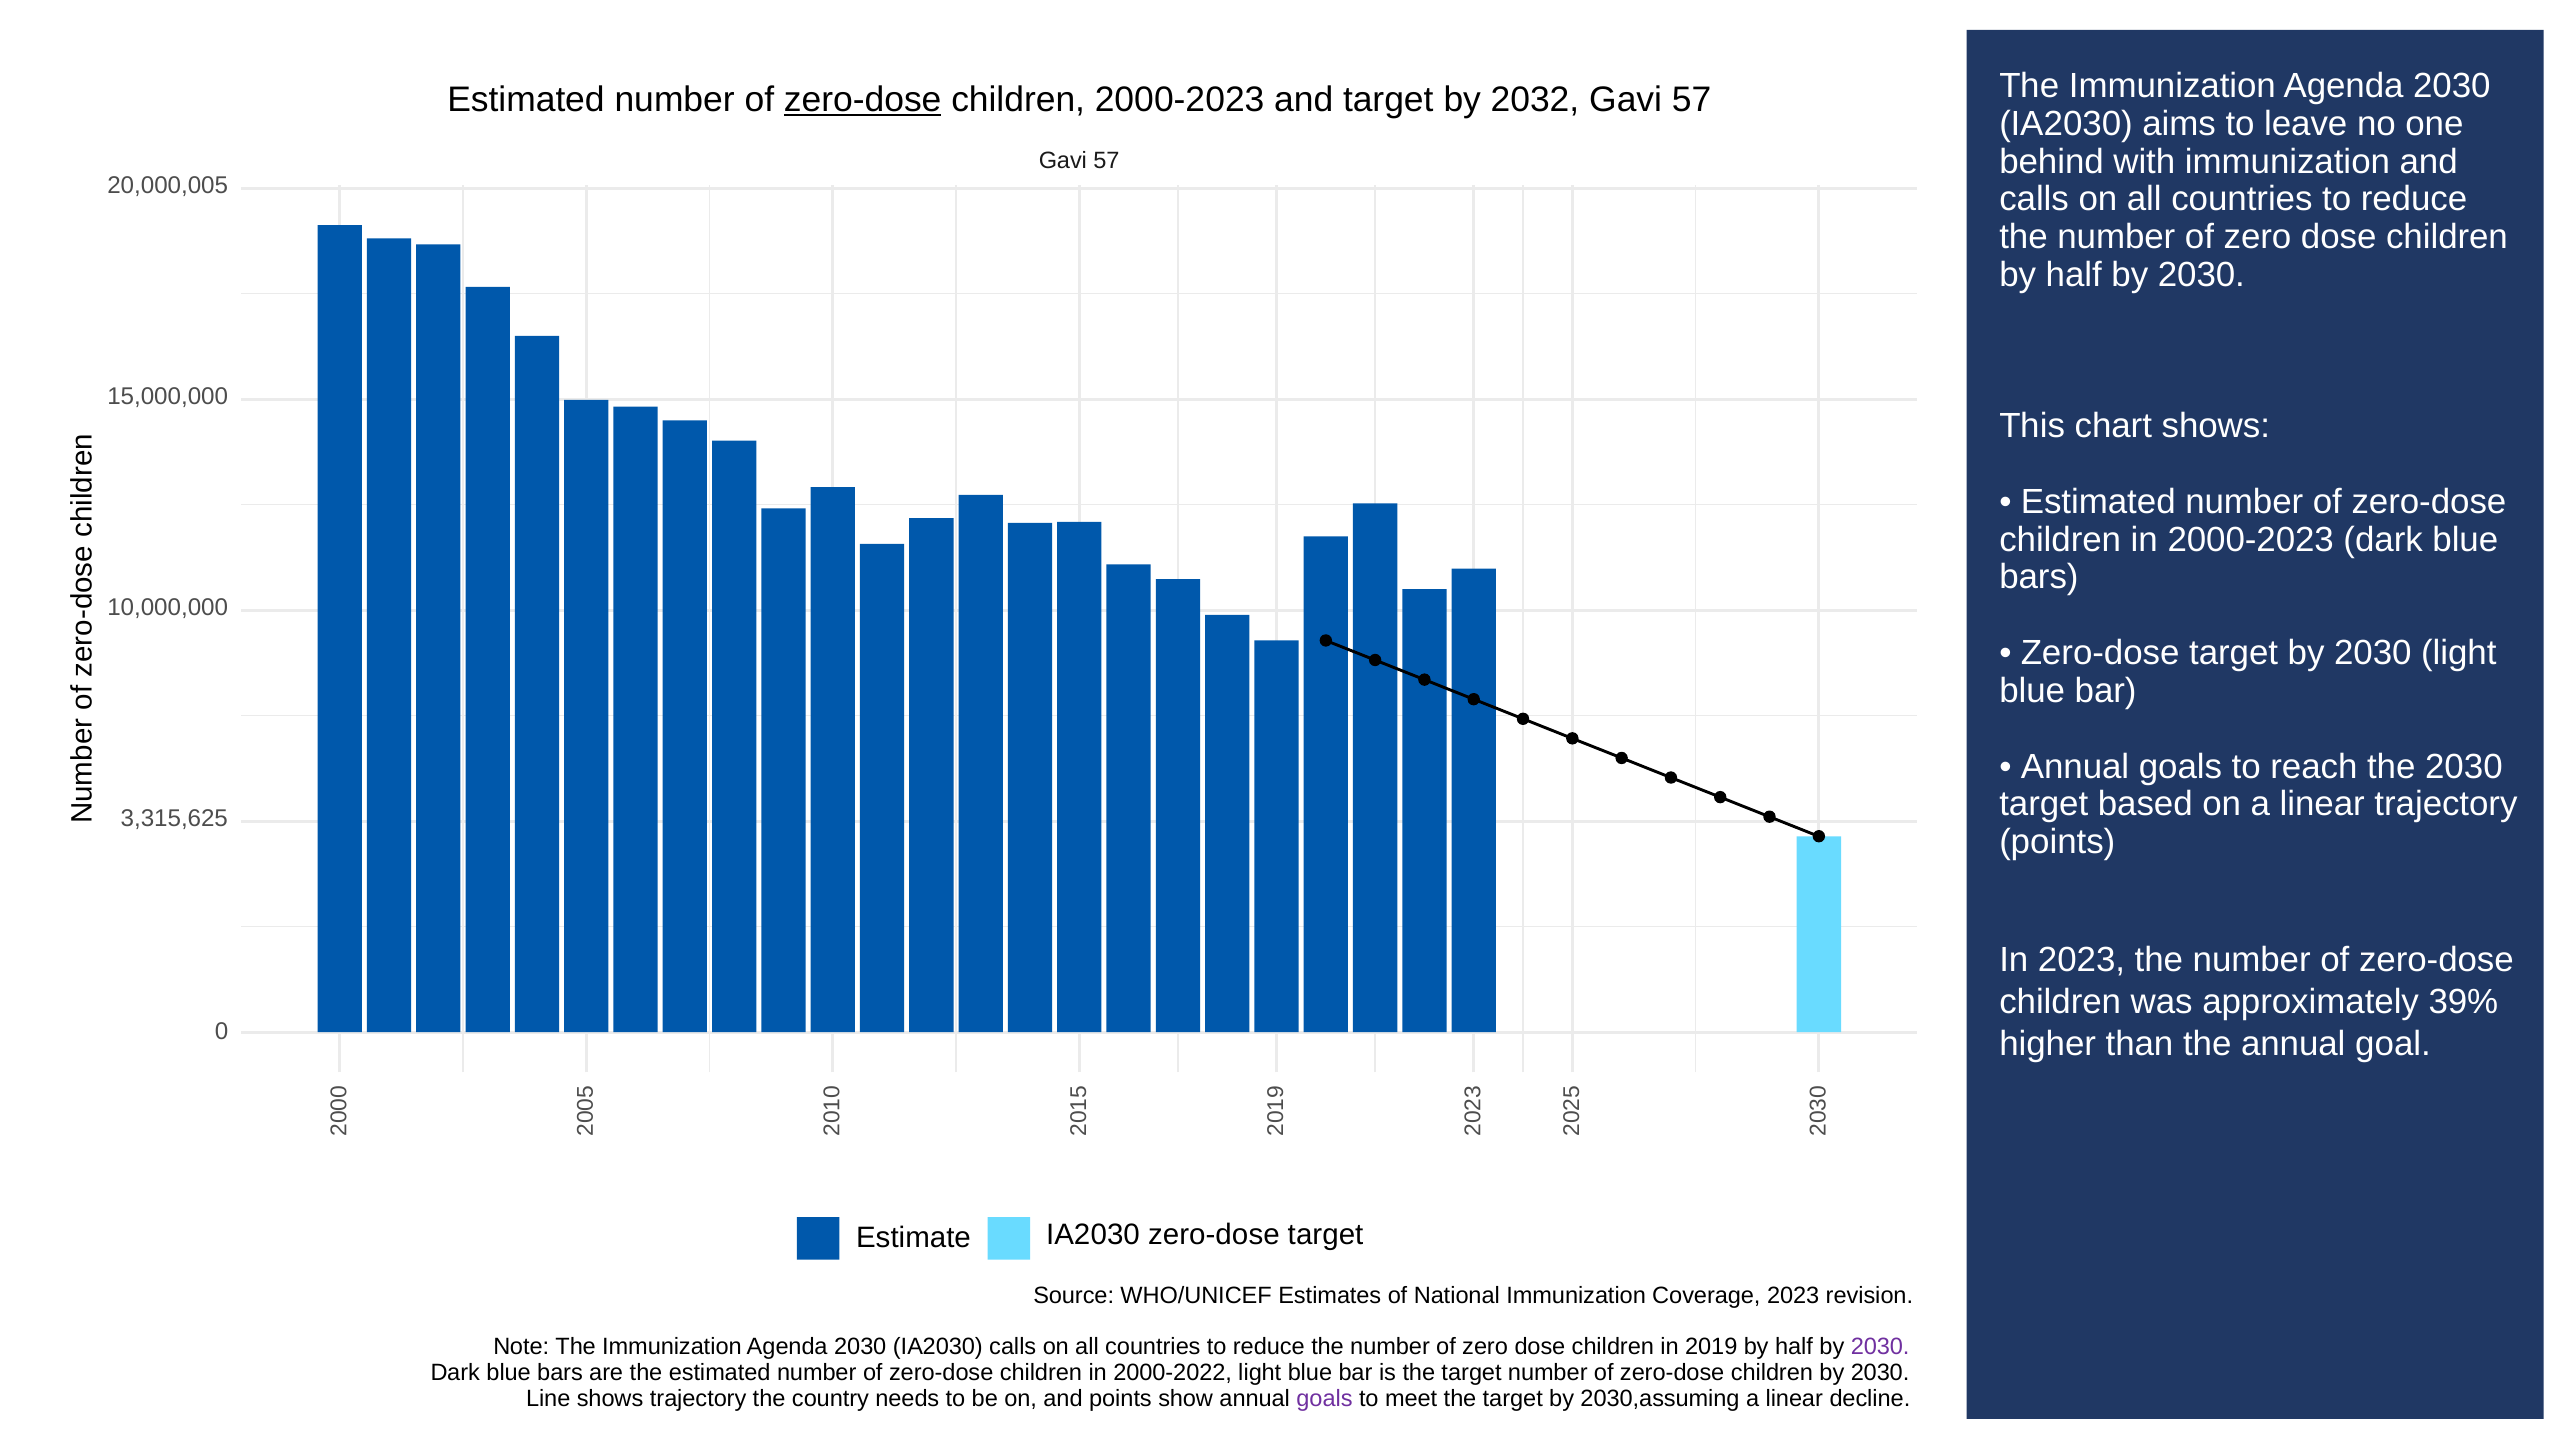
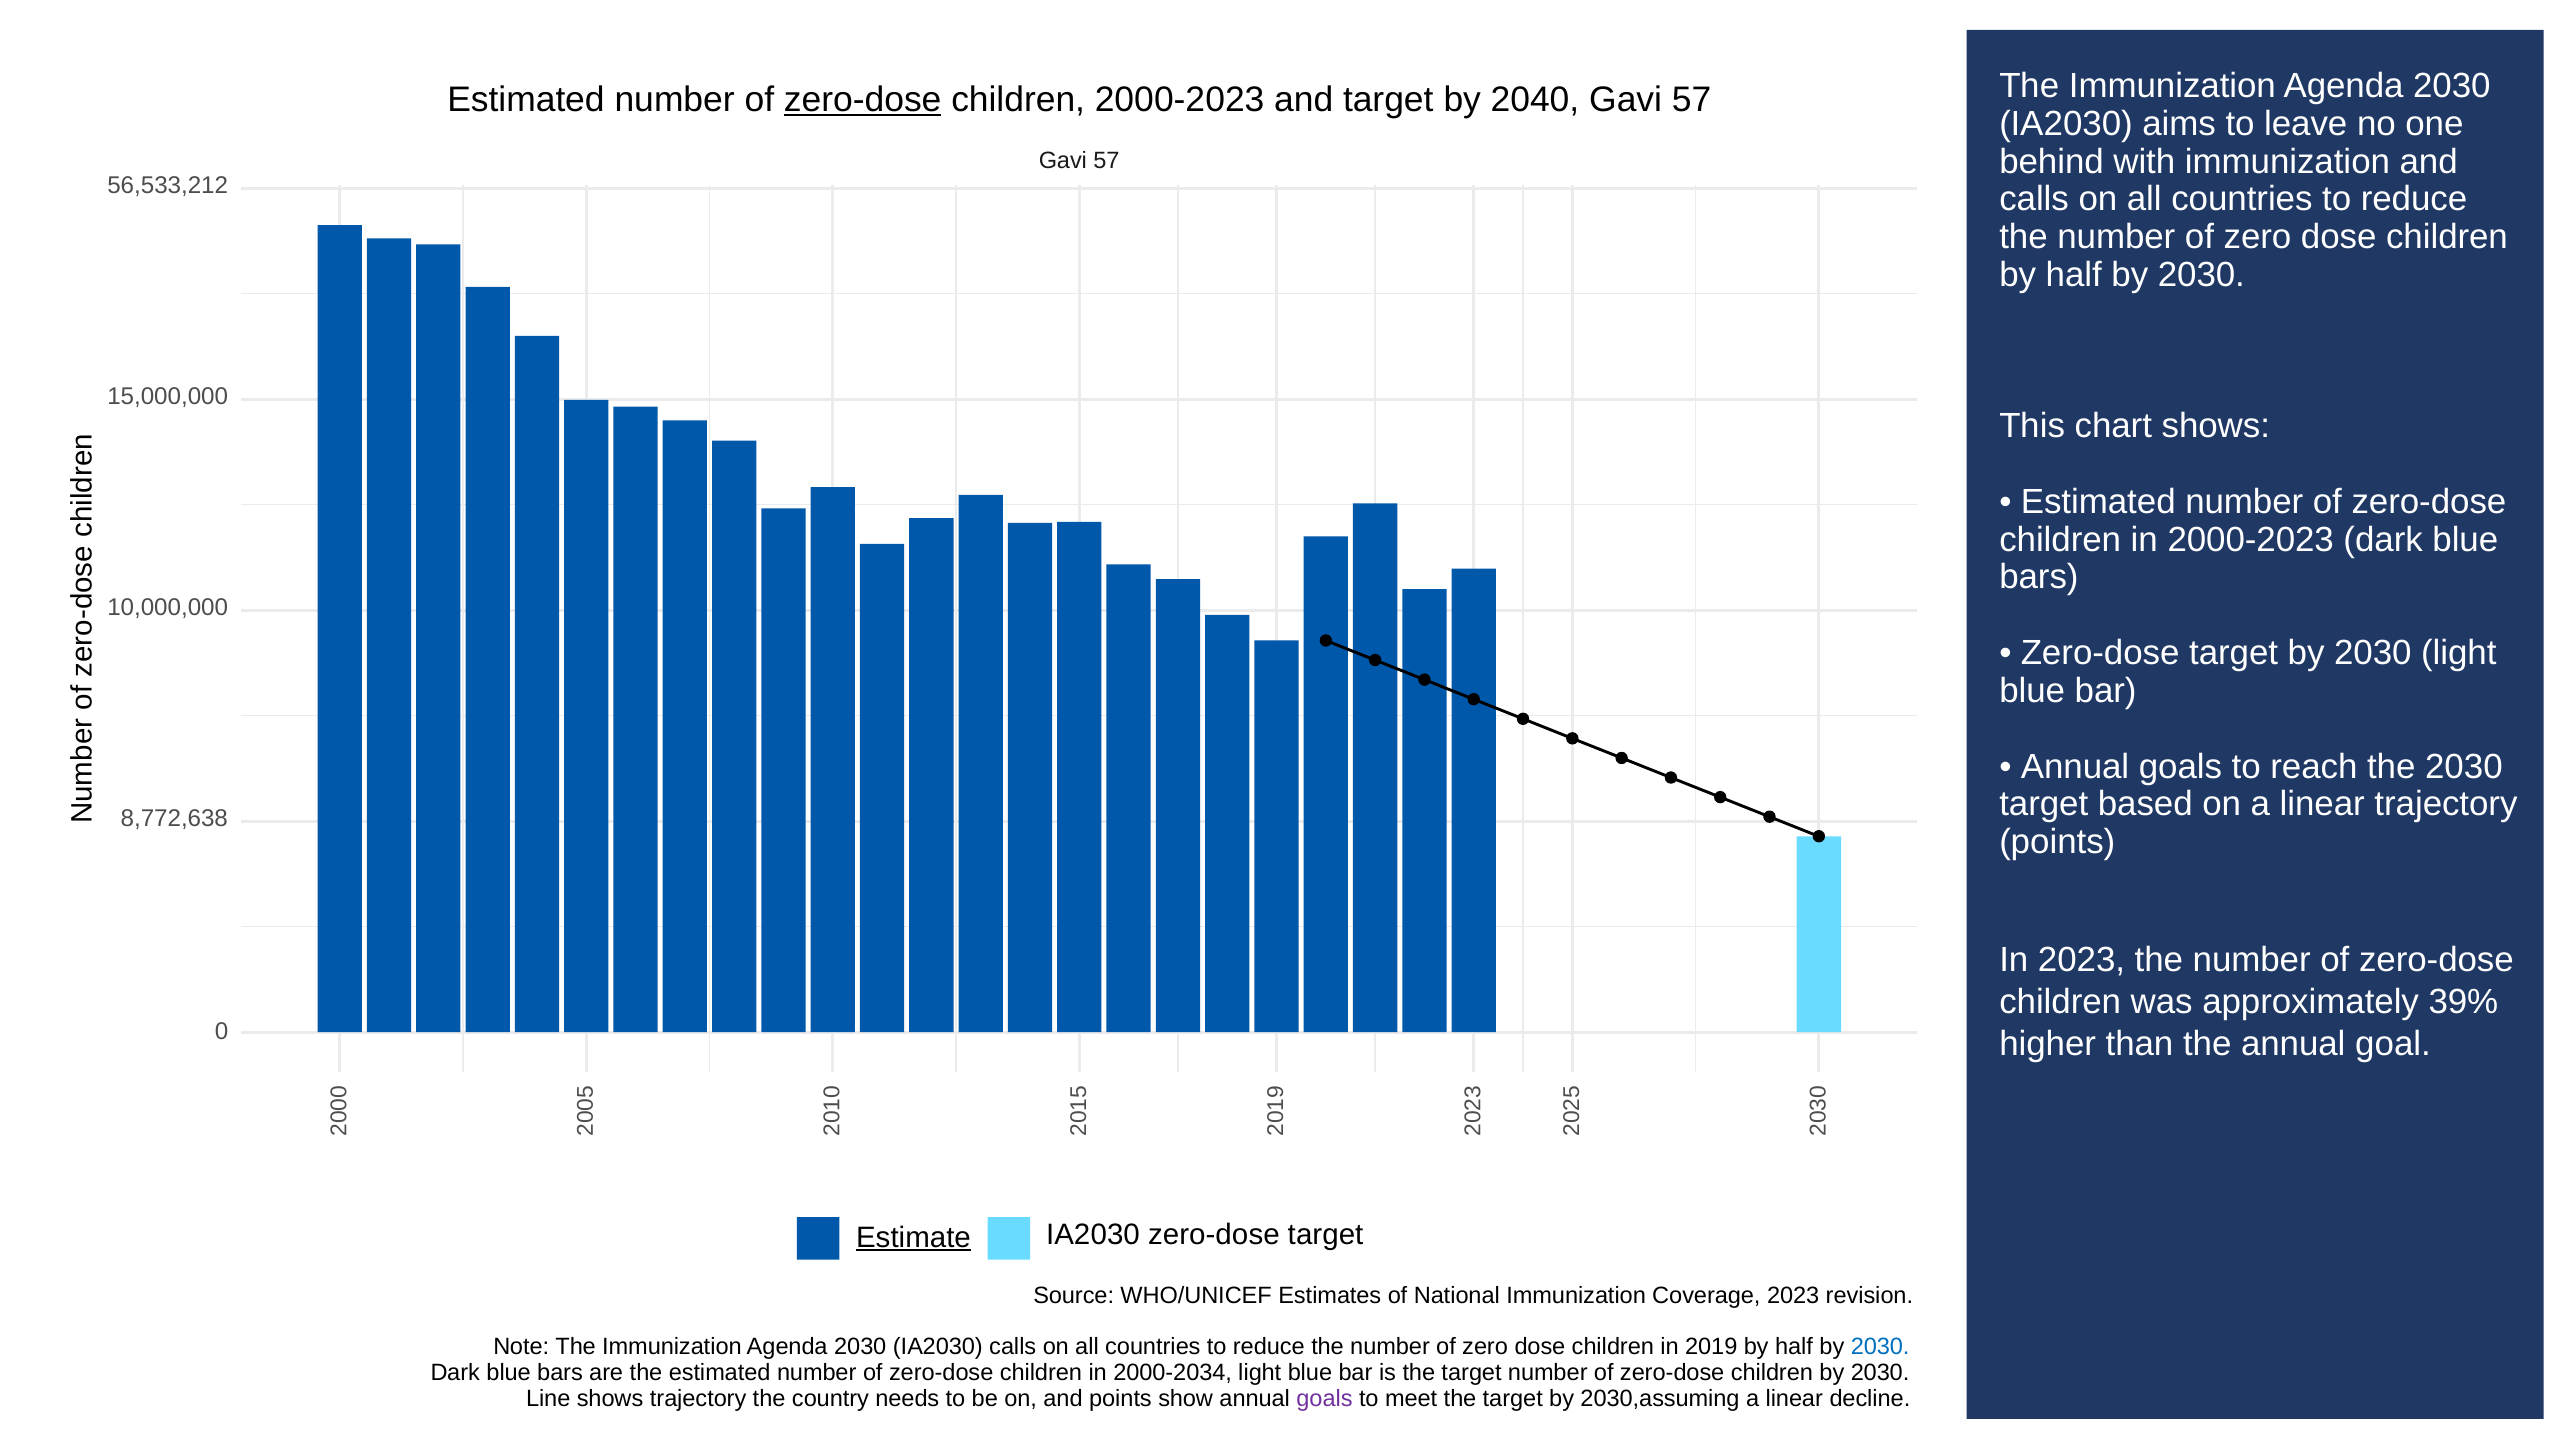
2032: 2032 -> 2040 (1535, 100)
20,000,005: 20,000,005 -> 56,533,212 (168, 186)
3,315,625: 3,315,625 -> 8,772,638 (174, 819)
Estimate underline: none -> present (913, 1237)
2030 colour: purple -> blue (1880, 1347)
2000-2022: 2000-2022 -> 2000-2034 (1173, 1373)
